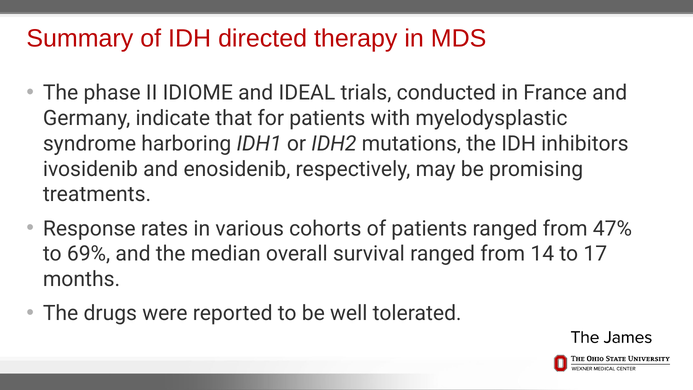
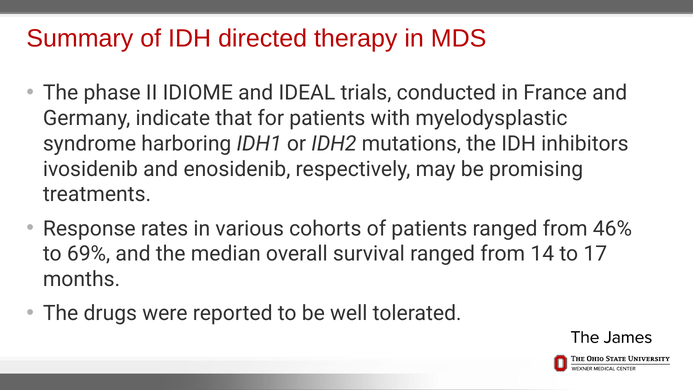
47%: 47% -> 46% (612, 228)
